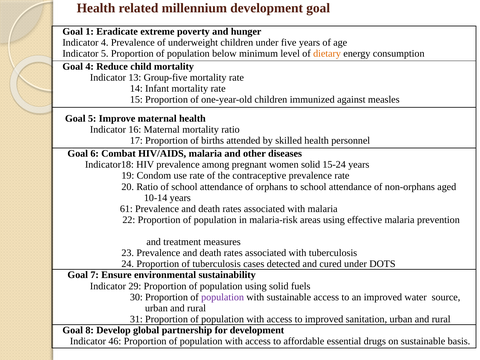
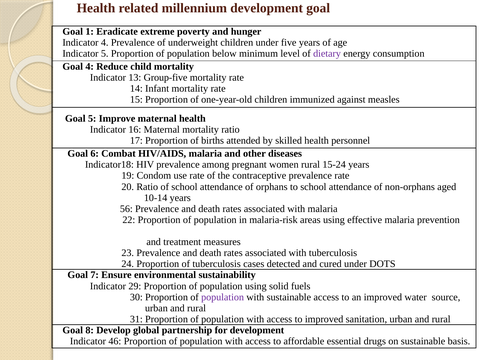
dietary colour: orange -> purple (327, 54)
women solid: solid -> rural (311, 165)
61: 61 -> 56 (126, 209)
